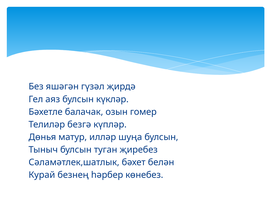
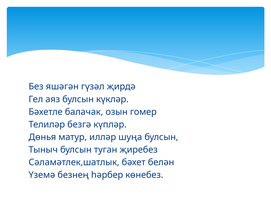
Курай: Курай -> Үземә (42, 175)
